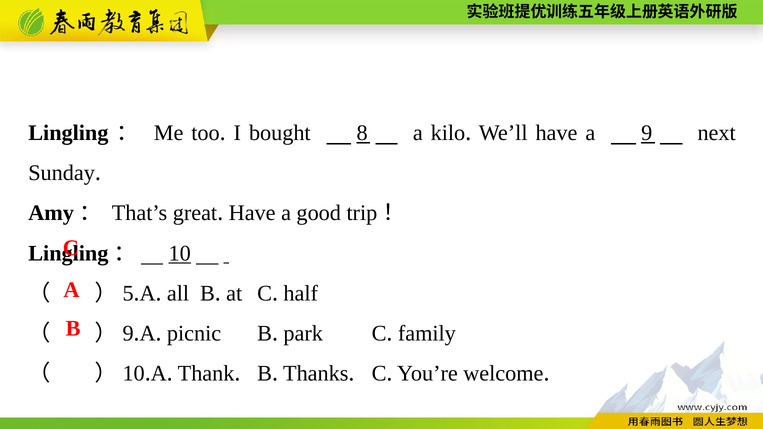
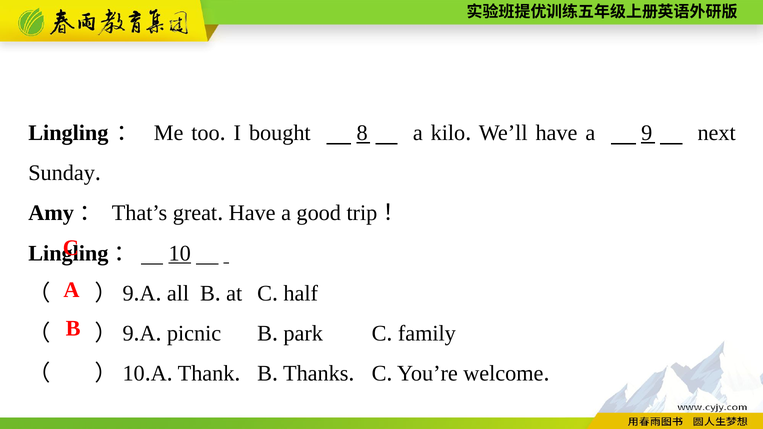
5: 5 -> 9 (128, 293)
